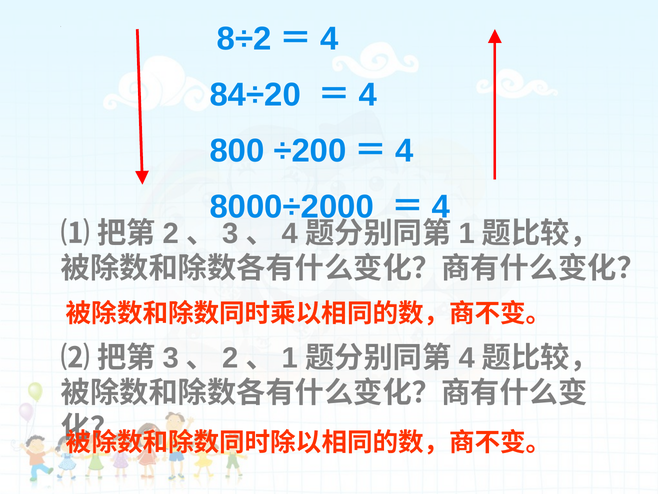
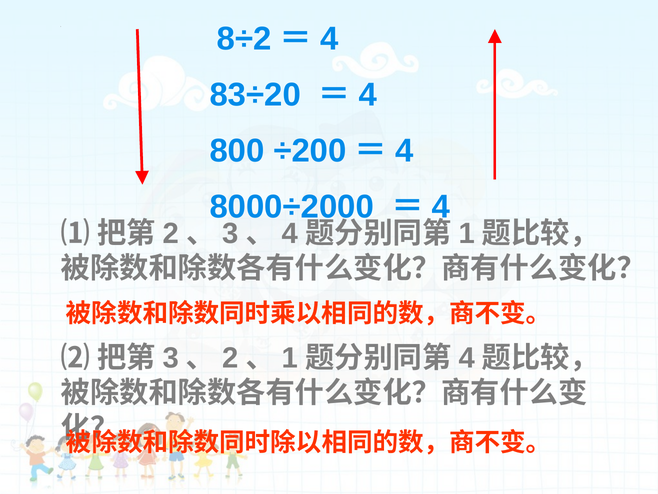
84÷20: 84÷20 -> 83÷20 (255, 95)
